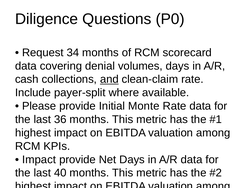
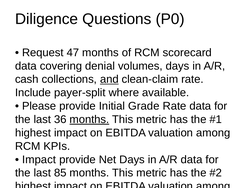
34: 34 -> 47 (73, 53)
Monte: Monte -> Grade (144, 106)
months underline: none -> present (89, 120)
40: 40 -> 85 (60, 173)
